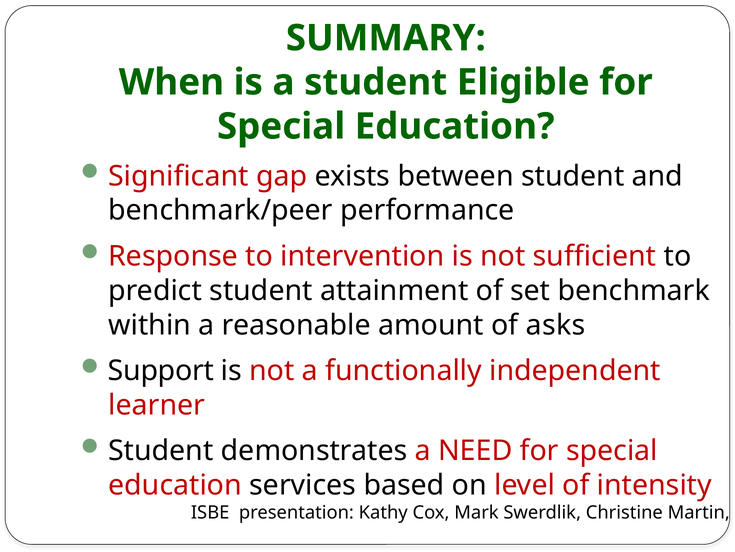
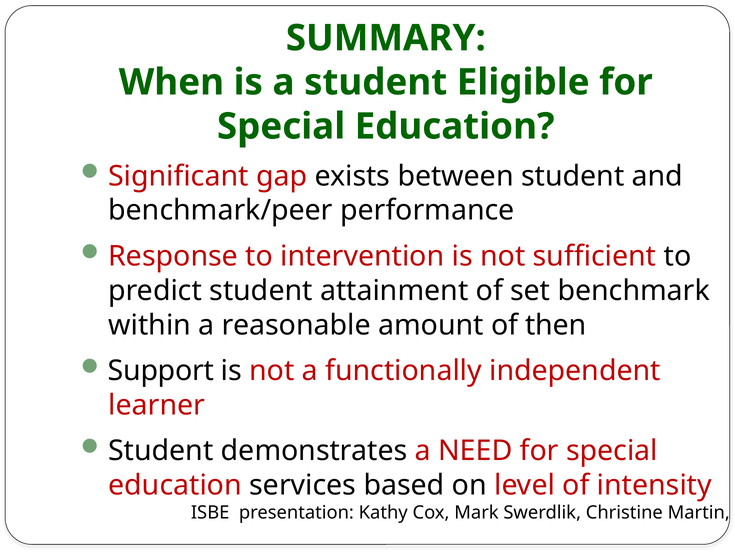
asks: asks -> then (556, 325)
